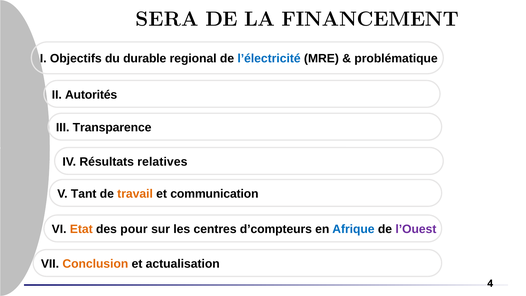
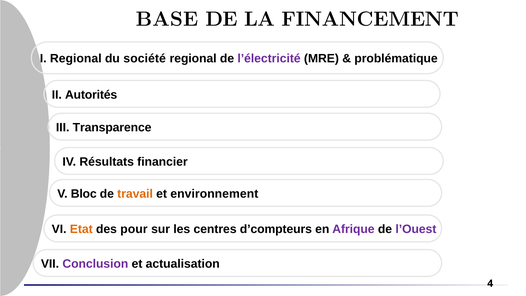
SERA: SERA -> BASE (167, 19)
I Objectifs: Objectifs -> Regional (76, 59)
durable: durable -> société (145, 59)
l’électricité colour: blue -> purple (269, 59)
relatives: relatives -> financier (162, 162)
Tant: Tant -> Bloc (84, 194)
communication: communication -> environnement (214, 194)
Afrique colour: blue -> purple (353, 229)
Conclusion colour: orange -> purple (95, 264)
